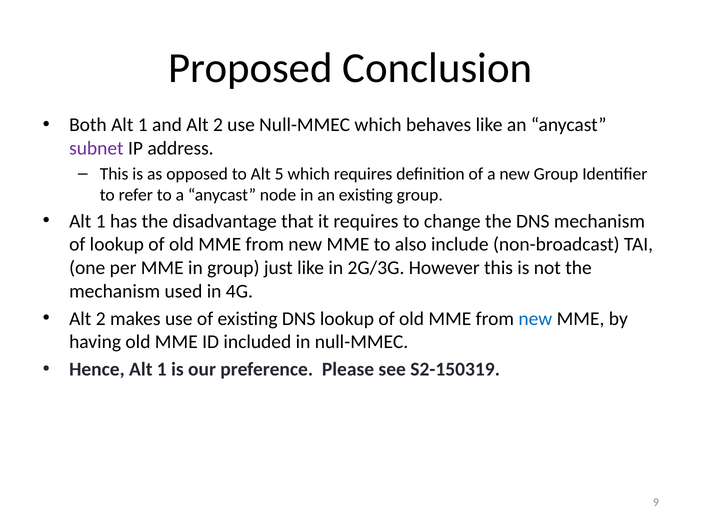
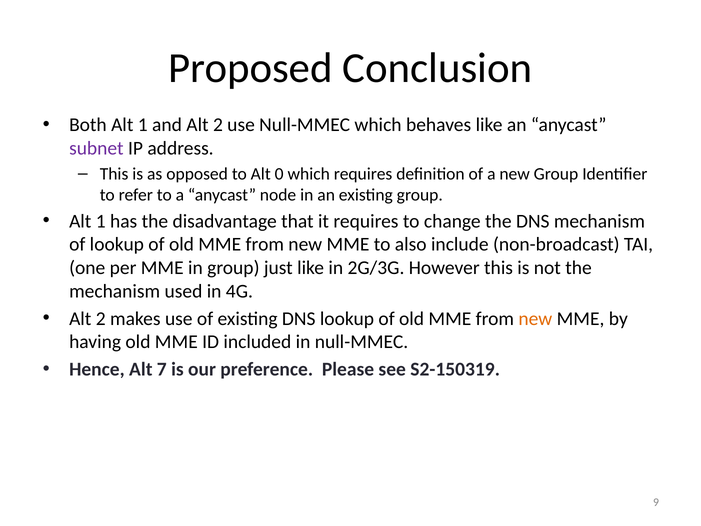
5: 5 -> 0 (279, 174)
new colour: blue -> orange (535, 318)
Hence Alt 1: 1 -> 7 (162, 369)
